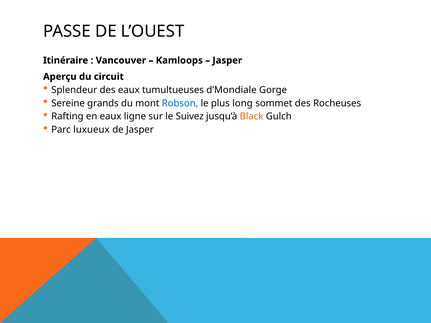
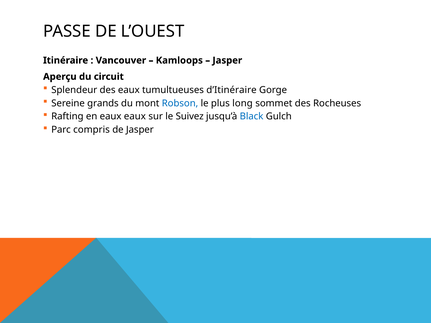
d’Mondiale: d’Mondiale -> d’Itinéraire (232, 90)
eaux ligne: ligne -> eaux (135, 117)
Black colour: orange -> blue (252, 117)
luxueux: luxueux -> compris (91, 130)
